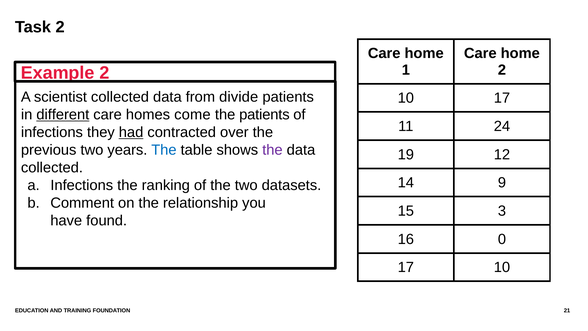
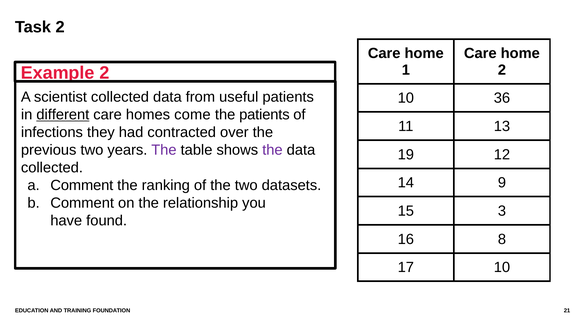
divide: divide -> useful (239, 97)
10 17: 17 -> 36 (502, 98)
24: 24 -> 13 (502, 126)
had underline: present -> none (131, 132)
The colour: blue -> purple (164, 150)
a Infections: Infections -> Comment (82, 185)
0: 0 -> 8 (502, 239)
